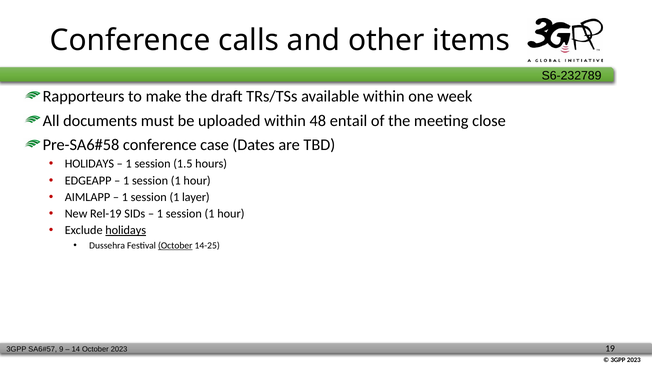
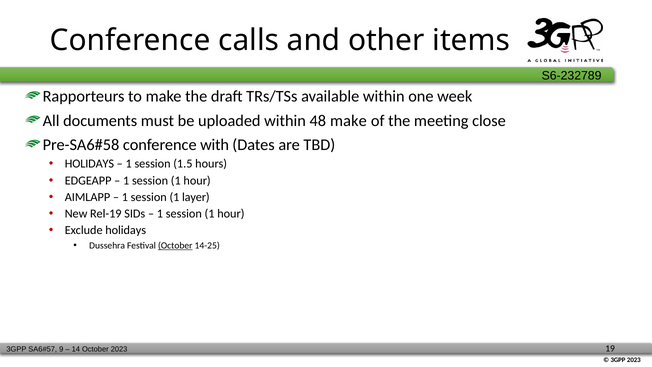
48 entail: entail -> make (348, 121)
case: case -> with (215, 145)
holidays underline: present -> none (126, 230)
